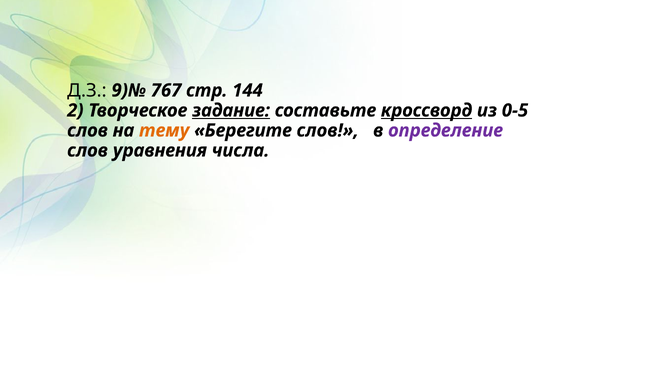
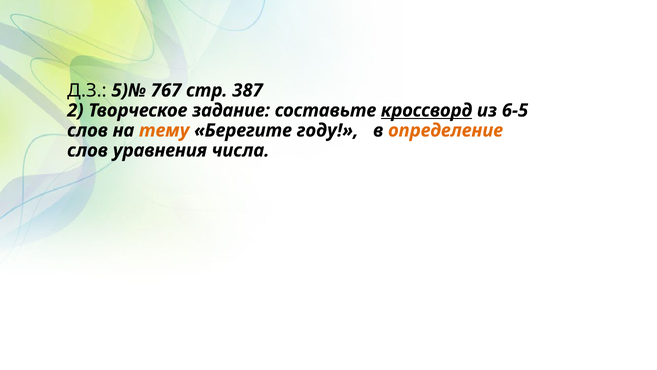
9)№: 9)№ -> 5)№ (129, 90)
144: 144 -> 387 (248, 90)
задание underline: present -> none (231, 110)
0-5: 0-5 -> 6-5 (515, 110)
Берегите слов: слов -> году (328, 130)
определение colour: purple -> orange (446, 130)
